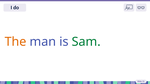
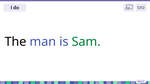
The colour: orange -> black (16, 42)
